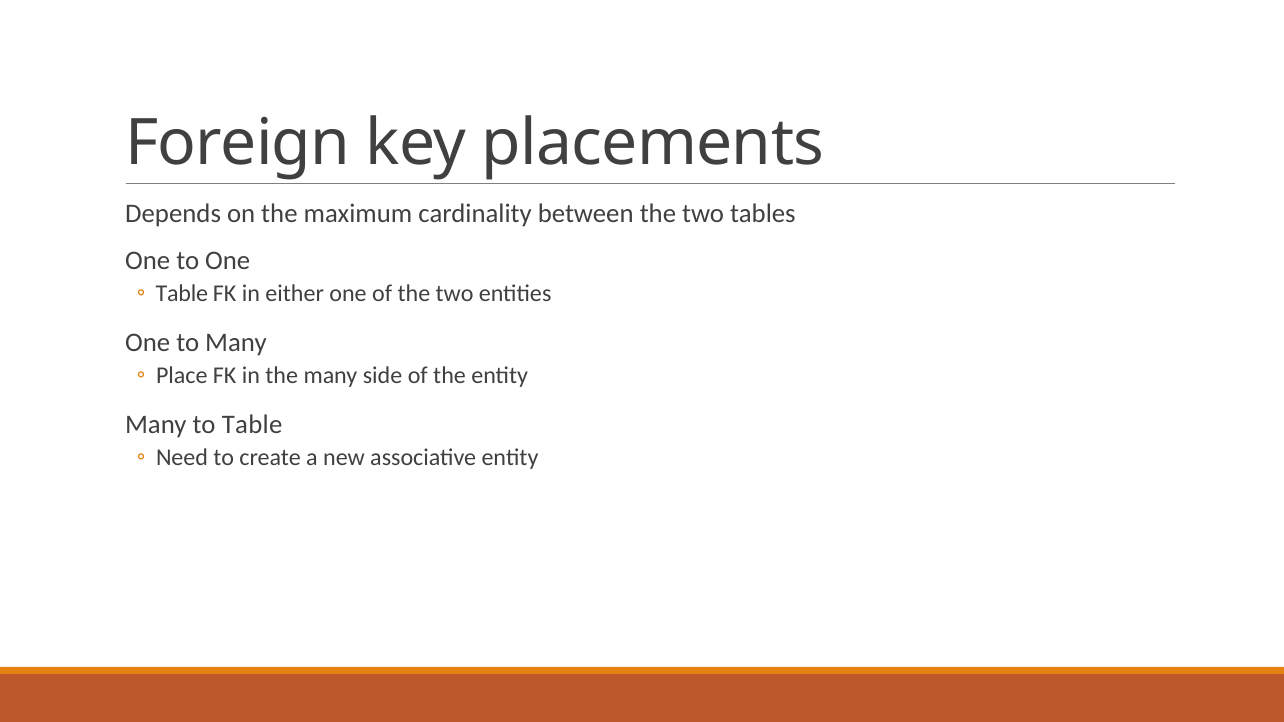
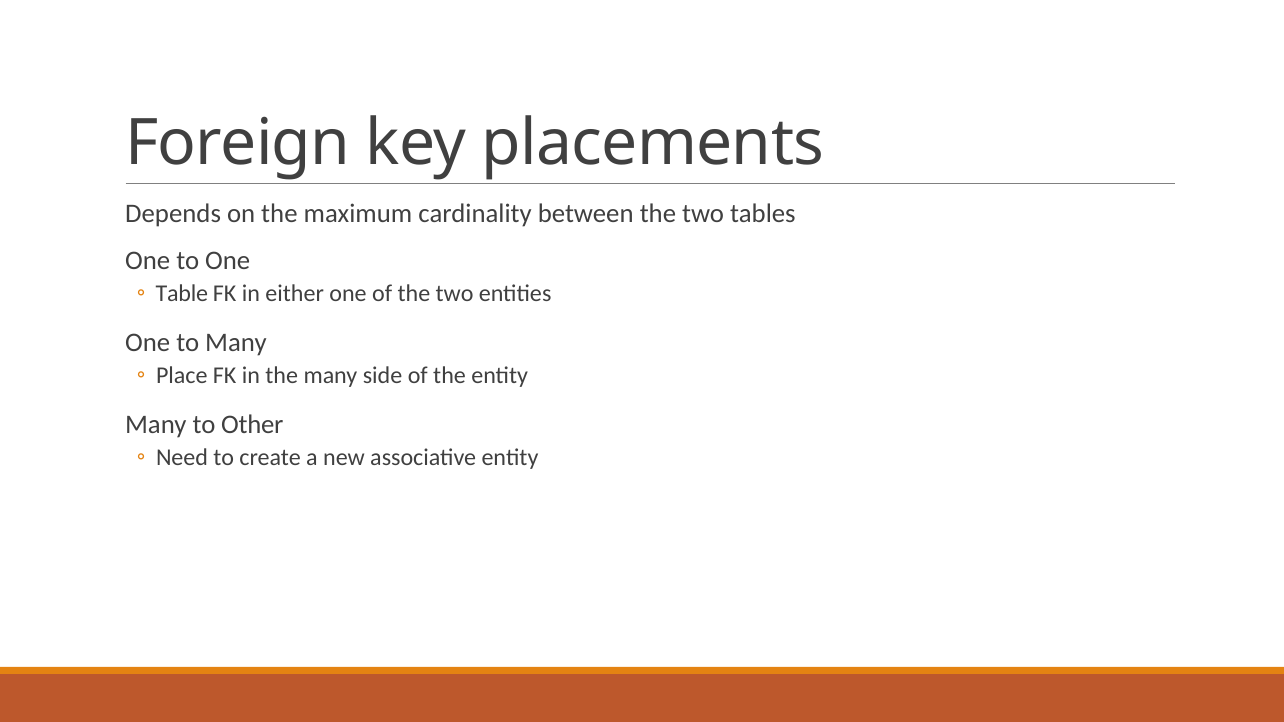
to Table: Table -> Other (252, 424)
